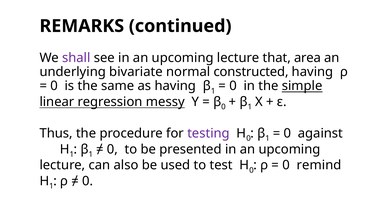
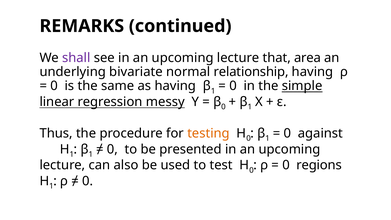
constructed: constructed -> relationship (251, 72)
testing colour: purple -> orange (208, 133)
remind: remind -> regions (319, 165)
